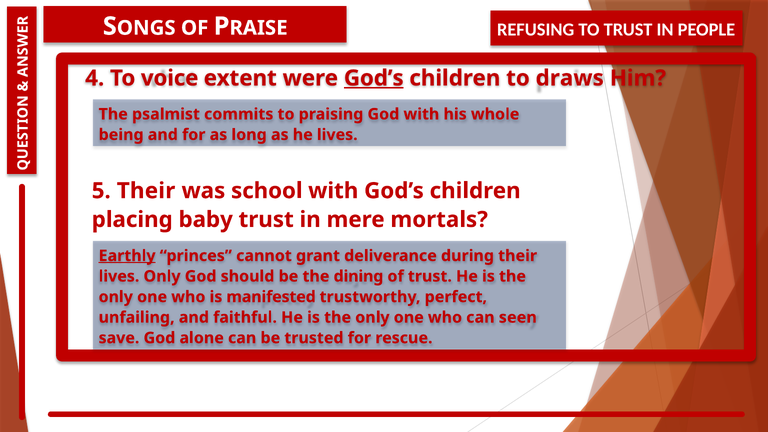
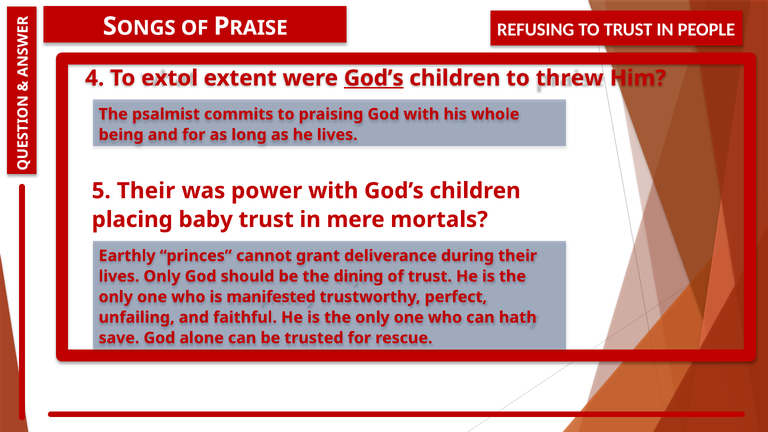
voice: voice -> extol (170, 78)
draws: draws -> threw (570, 78)
school: school -> power (267, 191)
Earthly underline: present -> none (127, 256)
seen: seen -> hath (518, 317)
